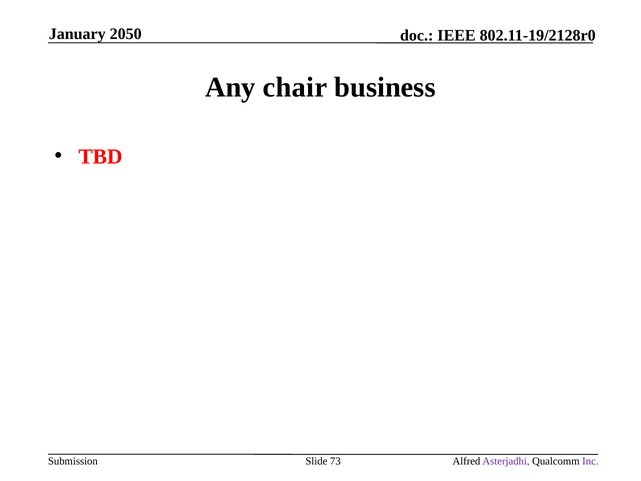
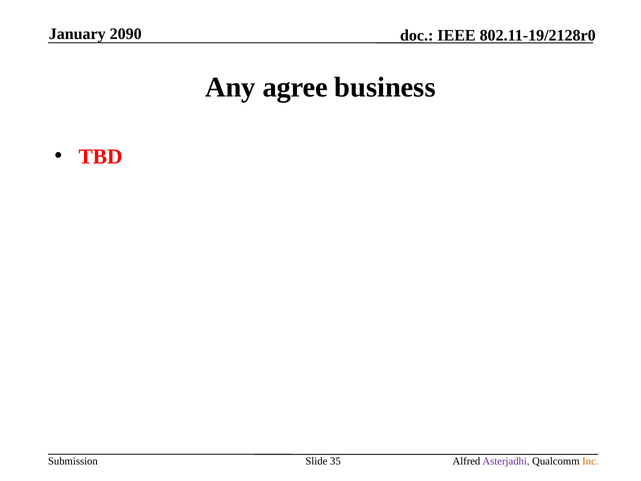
2050: 2050 -> 2090 (126, 34)
chair: chair -> agree (295, 87)
73: 73 -> 35 (335, 461)
Inc colour: purple -> orange (590, 461)
